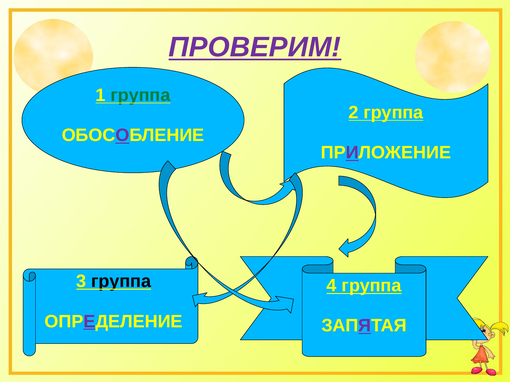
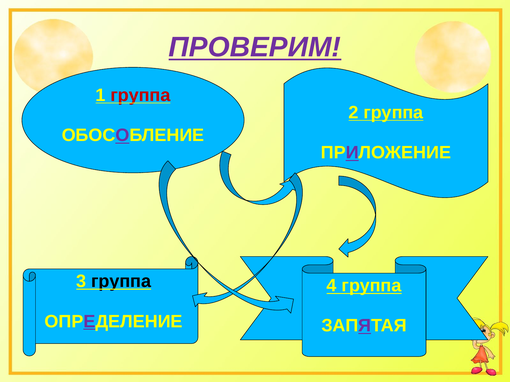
группа colour: green -> red (140, 95)
